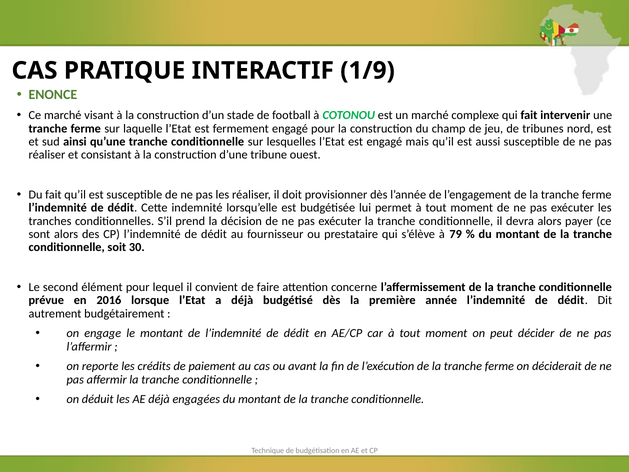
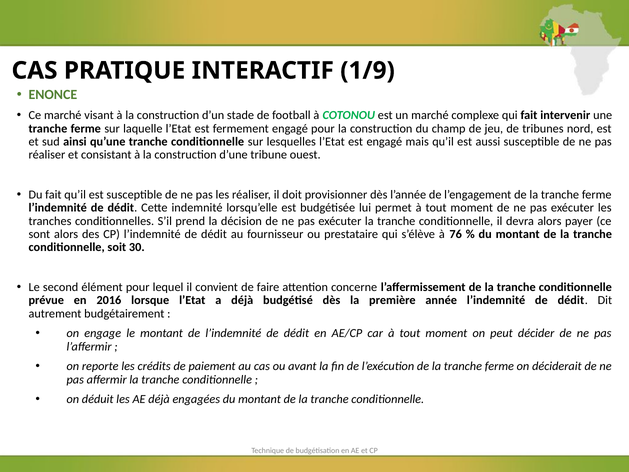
79: 79 -> 76 (456, 234)
